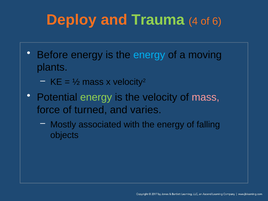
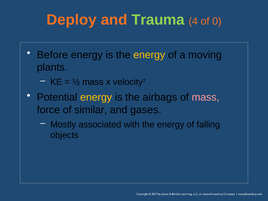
6: 6 -> 0 (217, 21)
energy colour: light blue -> yellow (149, 55)
energy colour: light green -> yellow (96, 97)
velocity: velocity -> airbags (160, 97)
turned: turned -> similar (91, 110)
varies: varies -> gases (146, 110)
